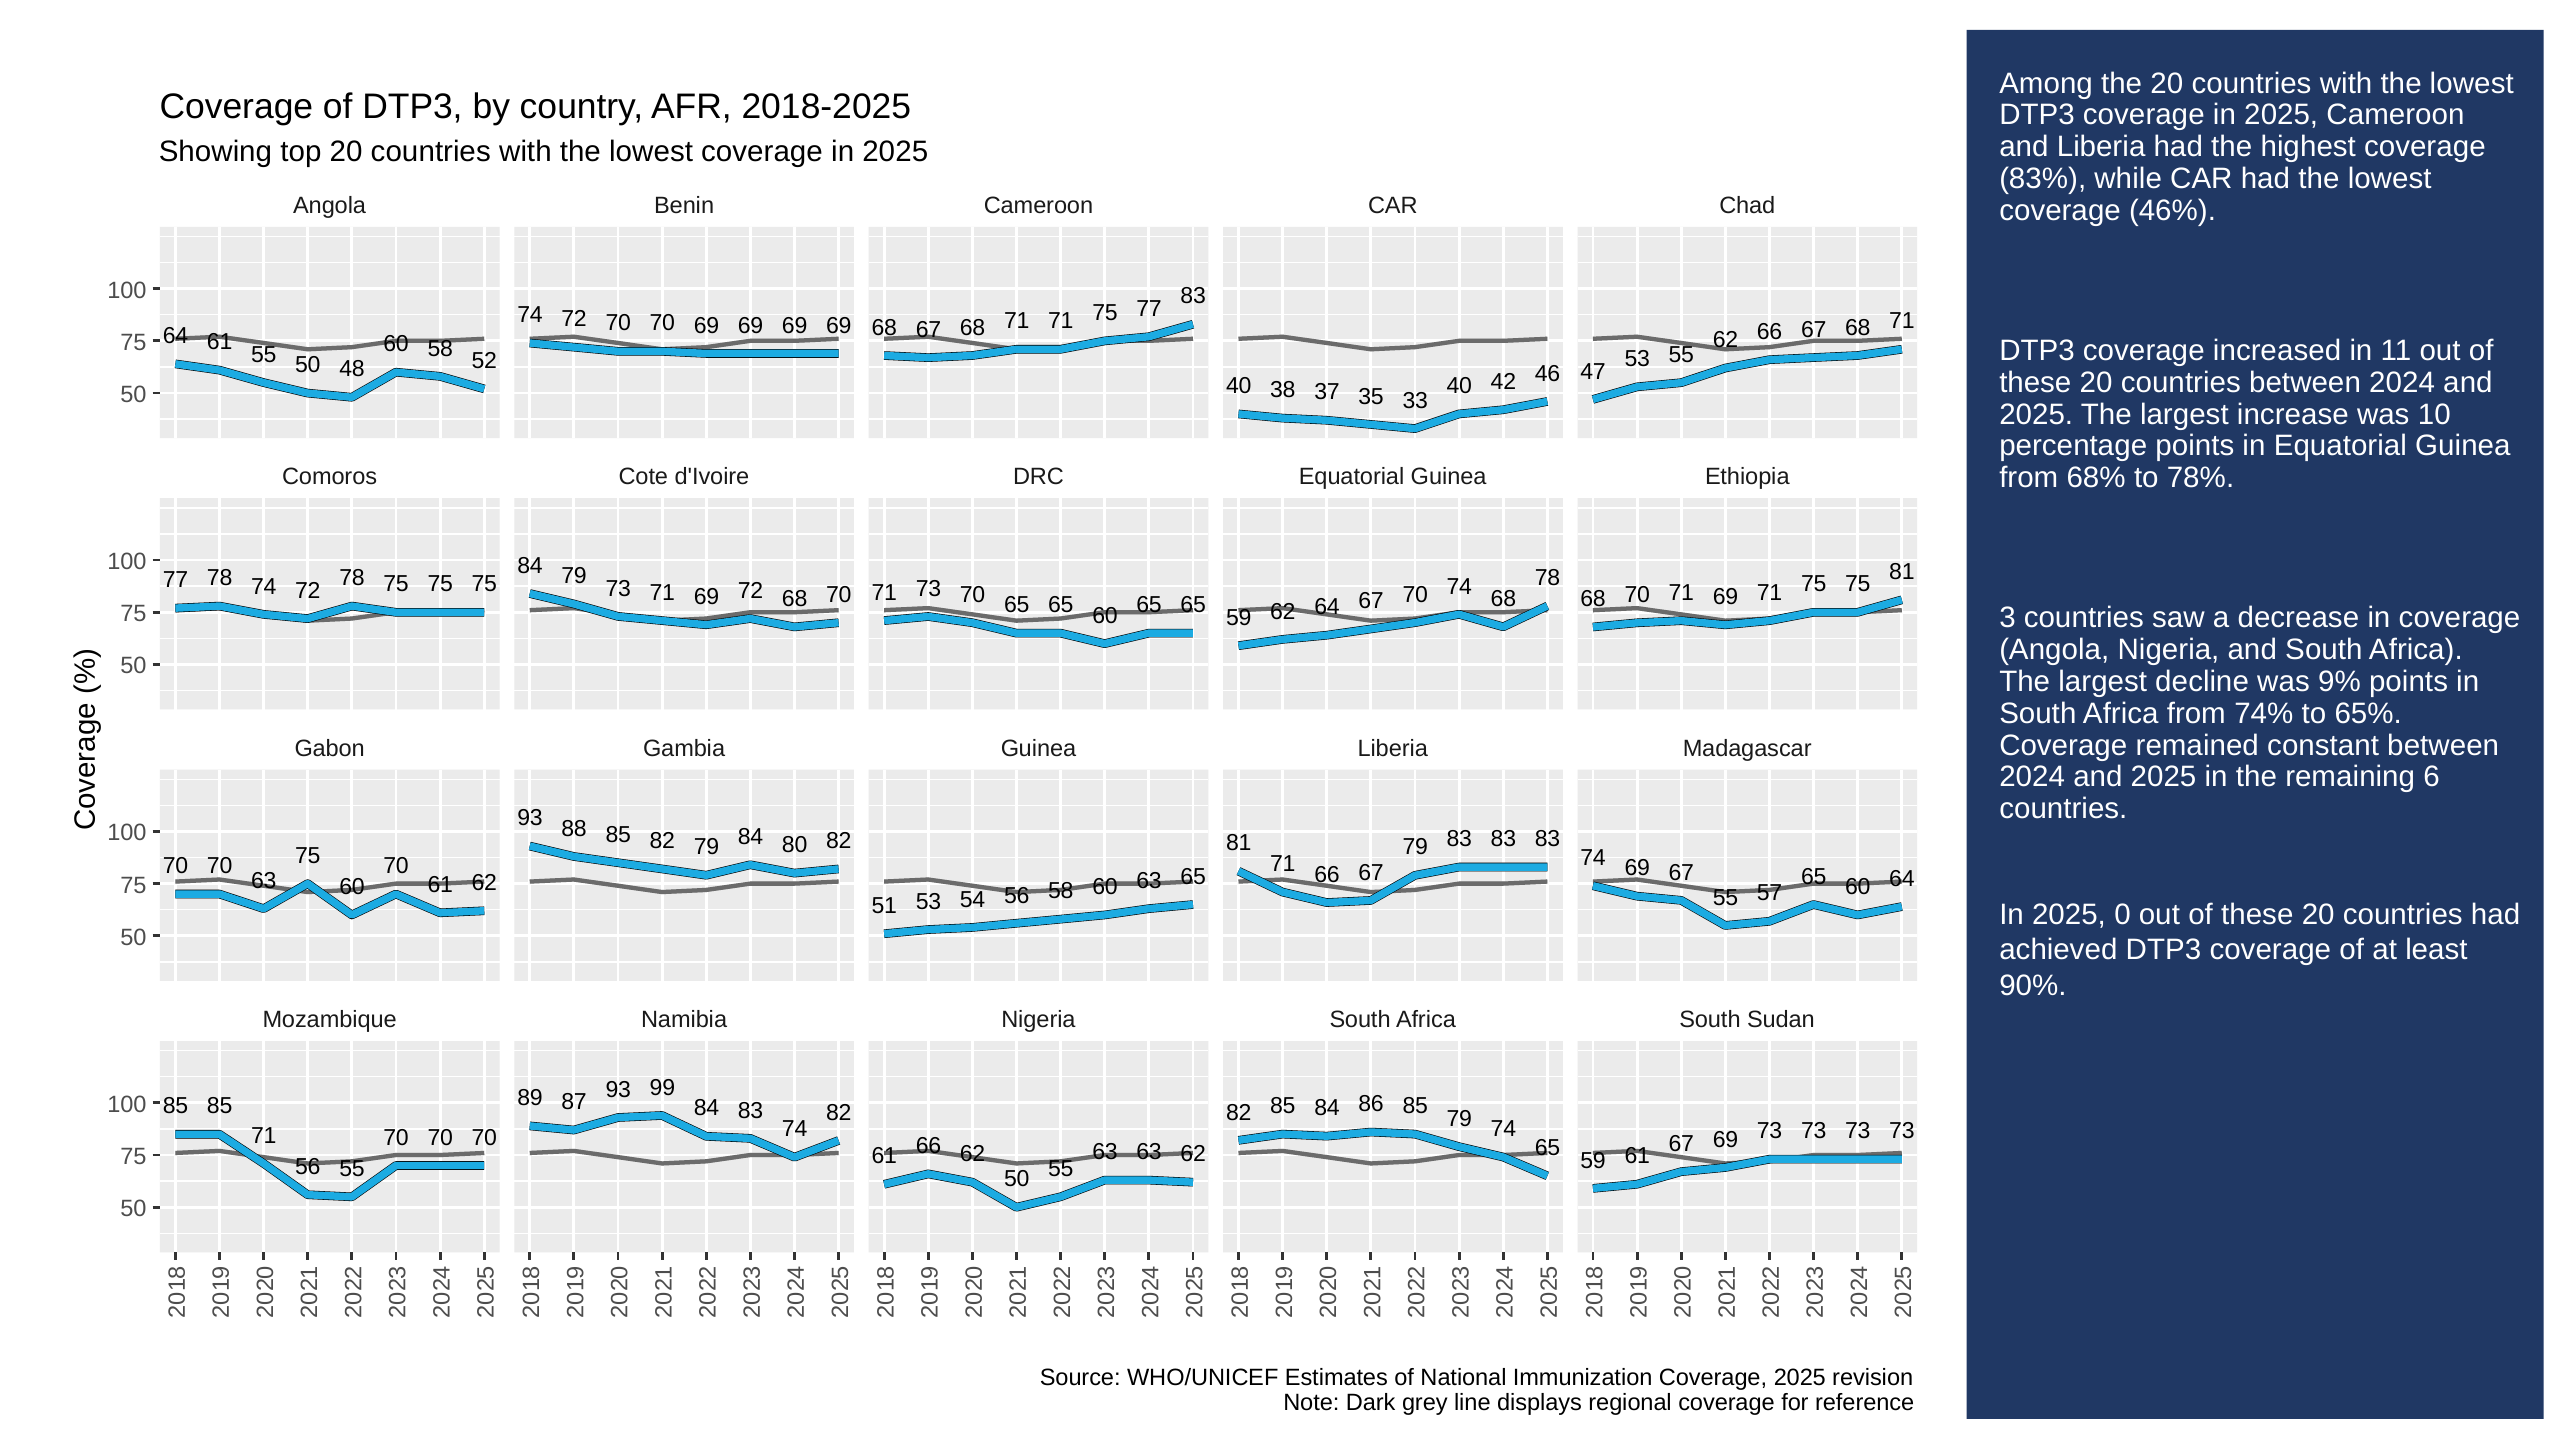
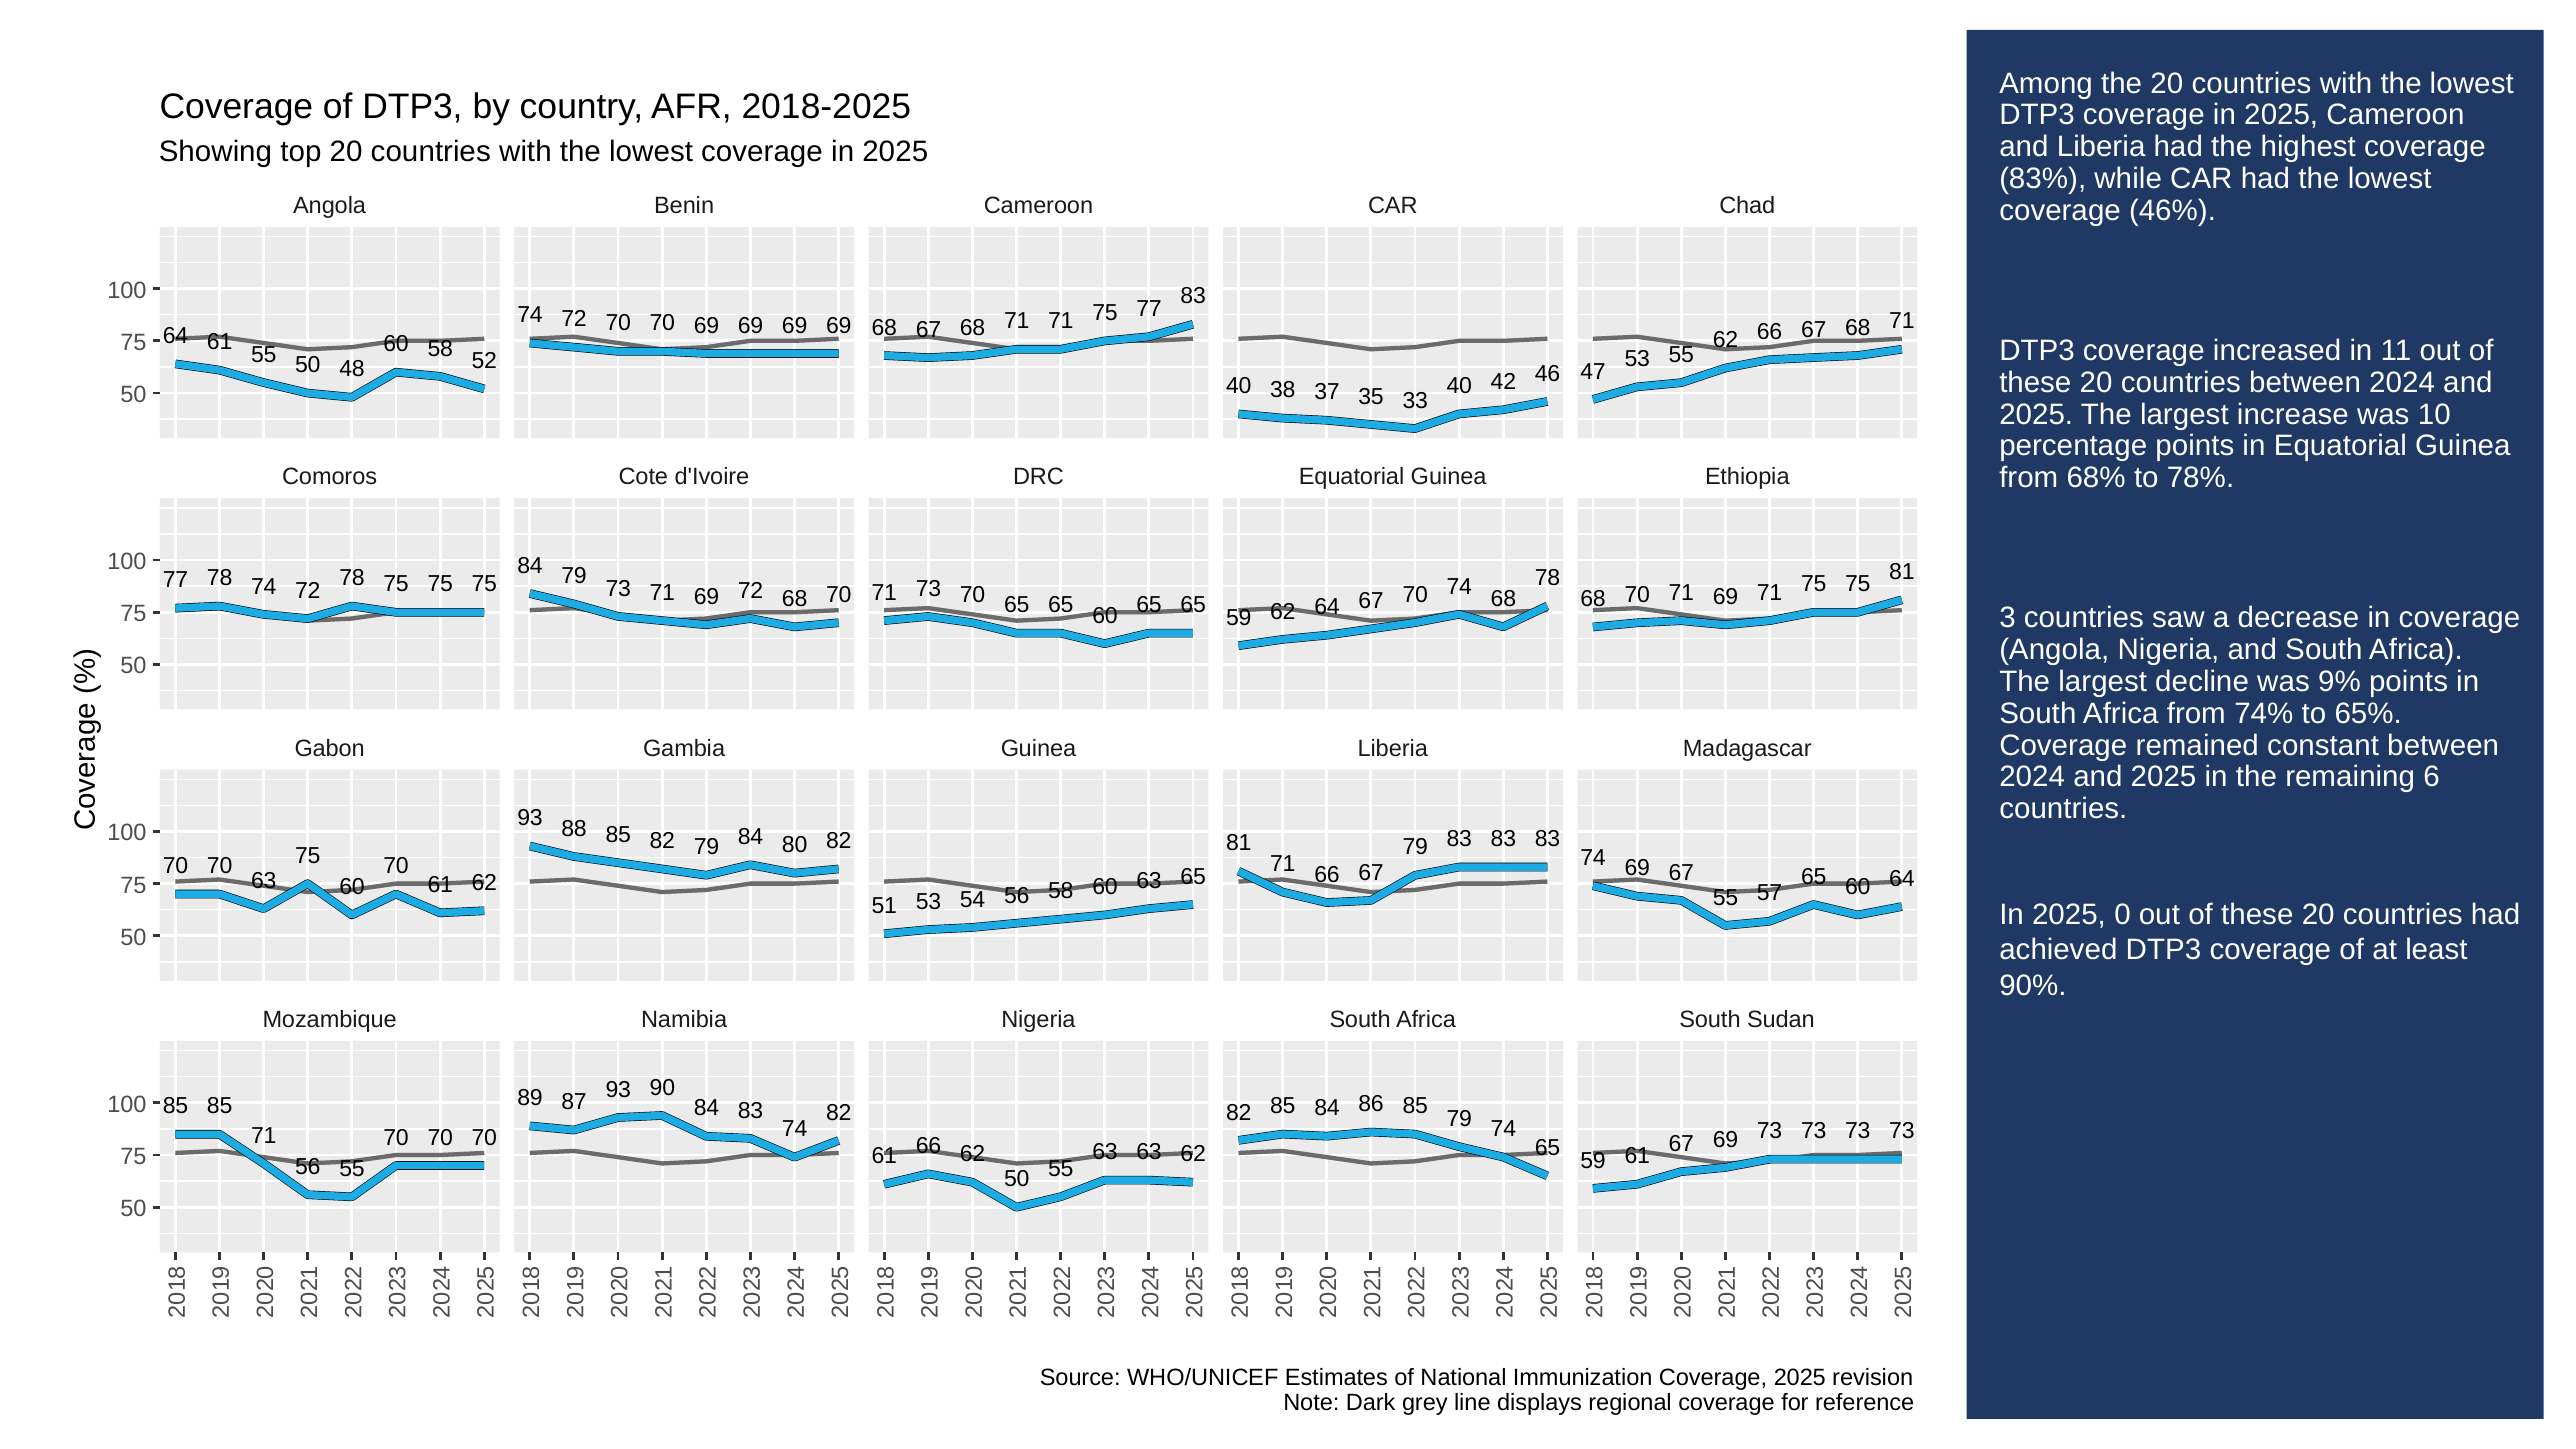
99: 99 -> 90 (662, 1087)
